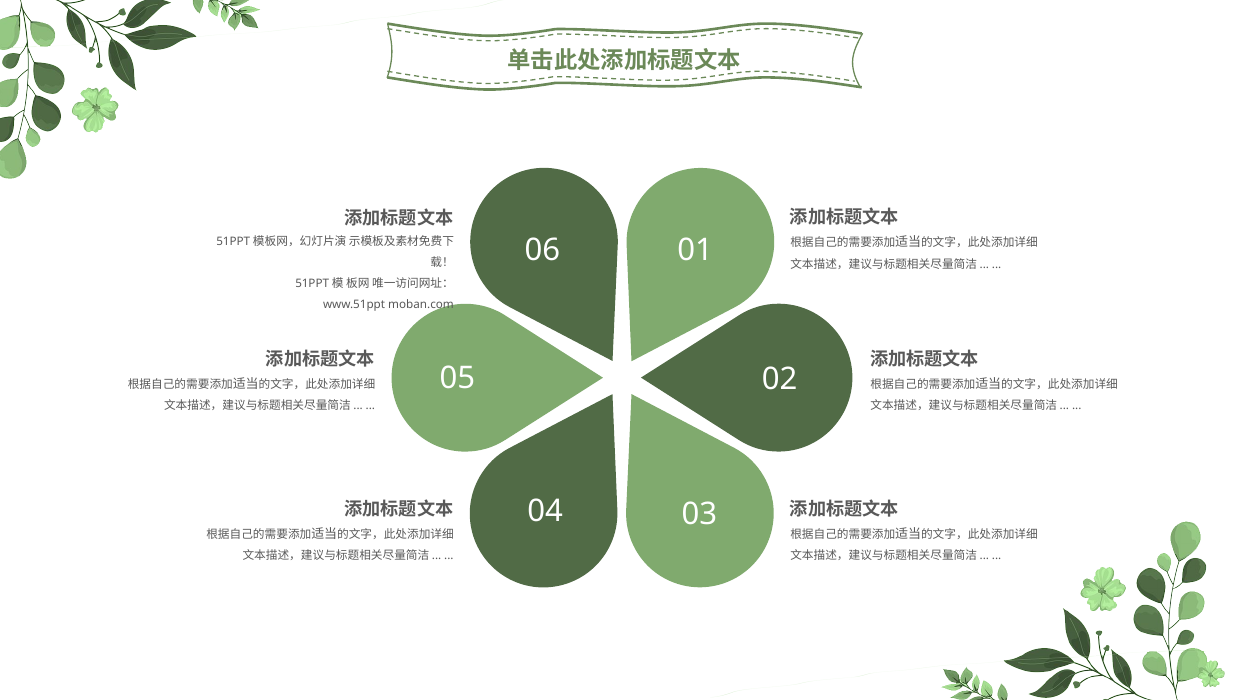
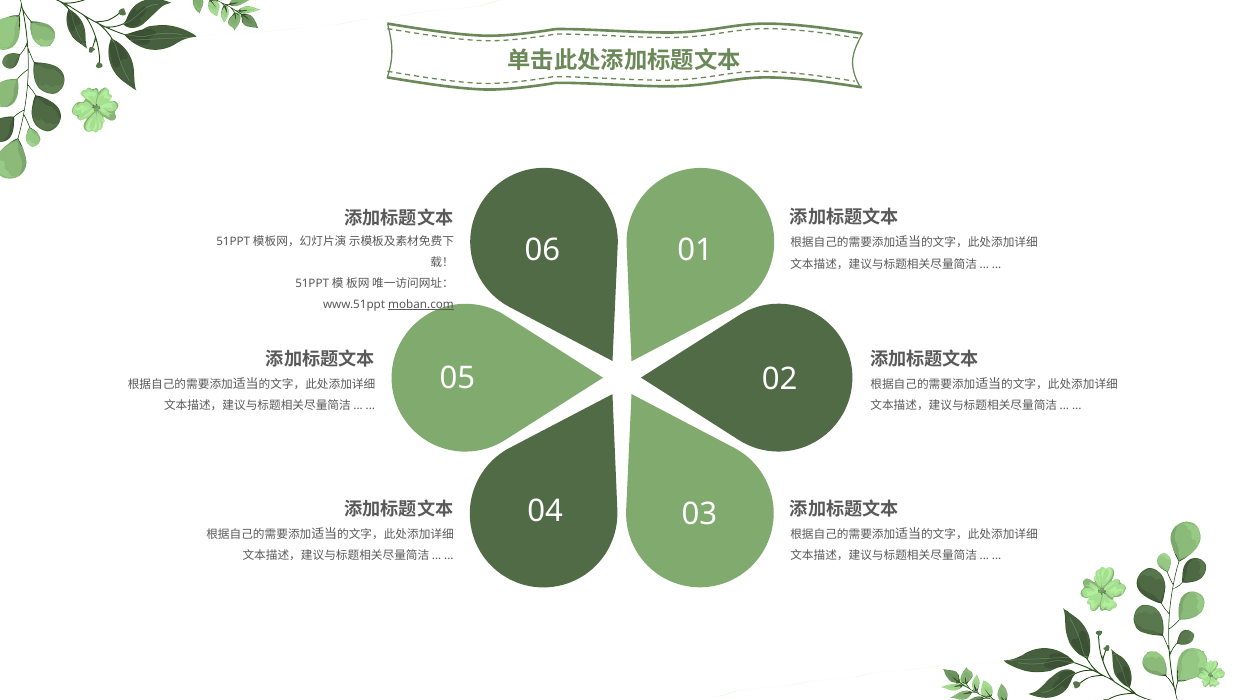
moban.com underline: none -> present (421, 304)
